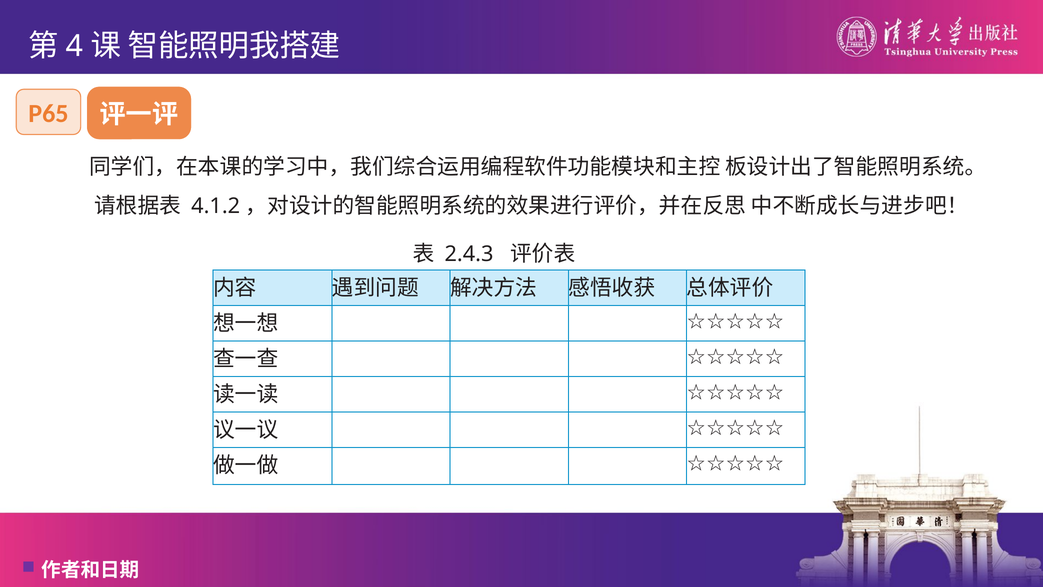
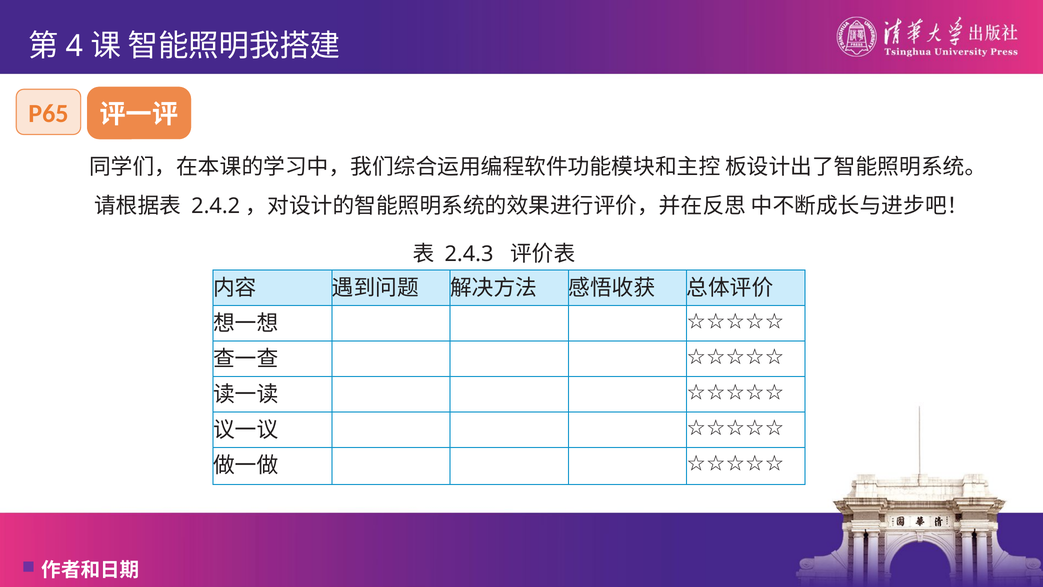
4.1.2: 4.1.2 -> 2.4.2 (216, 206)
